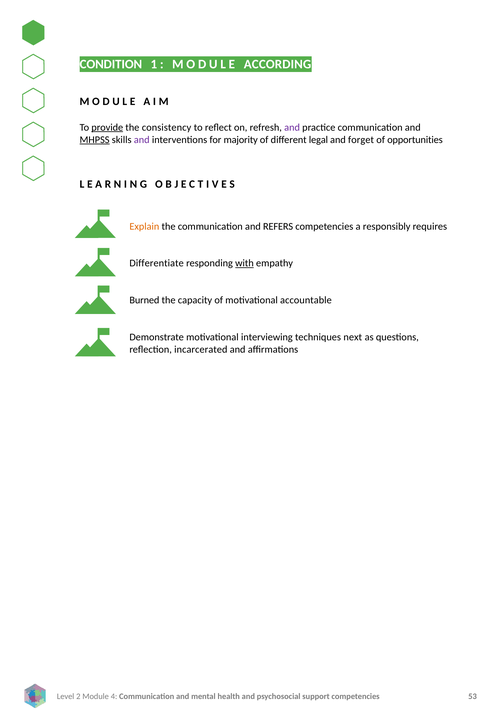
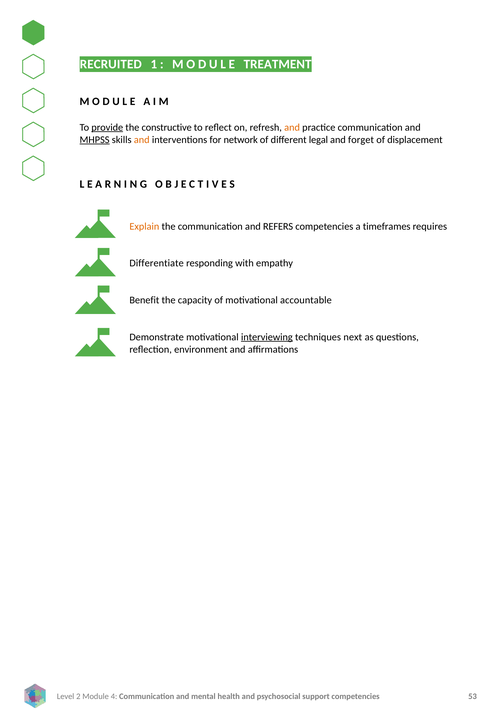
CONDITION: CONDITION -> RECRUITED (111, 64)
ACCORDING: ACCORDING -> TREATMENT (278, 64)
consistency: consistency -> constructive (167, 127)
and colour: purple -> orange (292, 127)
and colour: purple -> orange (142, 140)
majority: majority -> network (241, 140)
opportunities: opportunities -> displacement (415, 140)
responsibly: responsibly -> timeframes (387, 227)
with underline: present -> none (244, 263)
Burned: Burned -> Benefit (144, 300)
interviewing underline: none -> present (267, 337)
incarcerated: incarcerated -> environment (201, 350)
